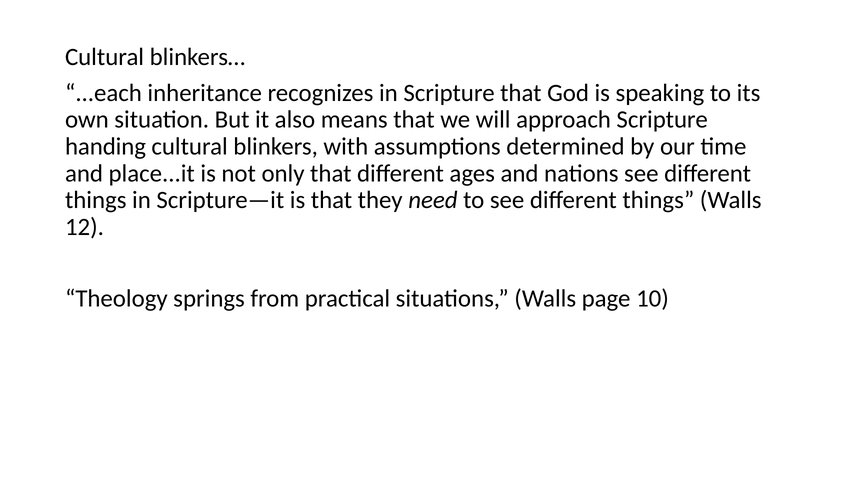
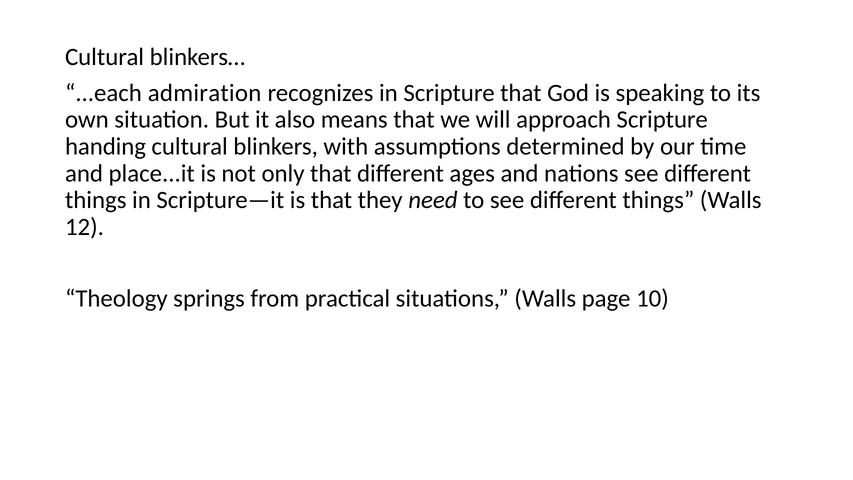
inheritance: inheritance -> admiration (205, 93)
